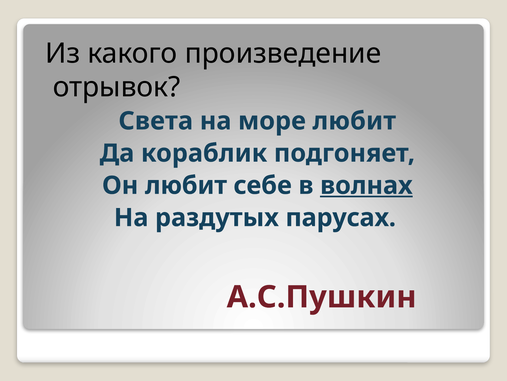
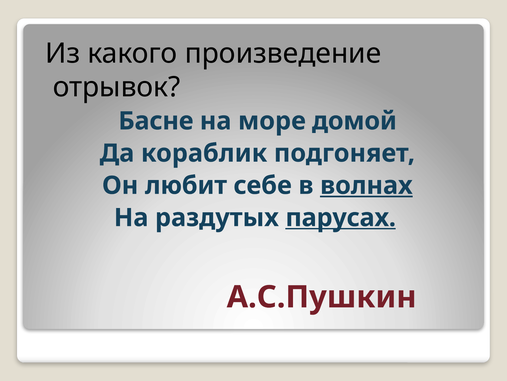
Света: Света -> Басне (156, 121)
море любит: любит -> домой (354, 121)
парусах underline: none -> present (341, 217)
